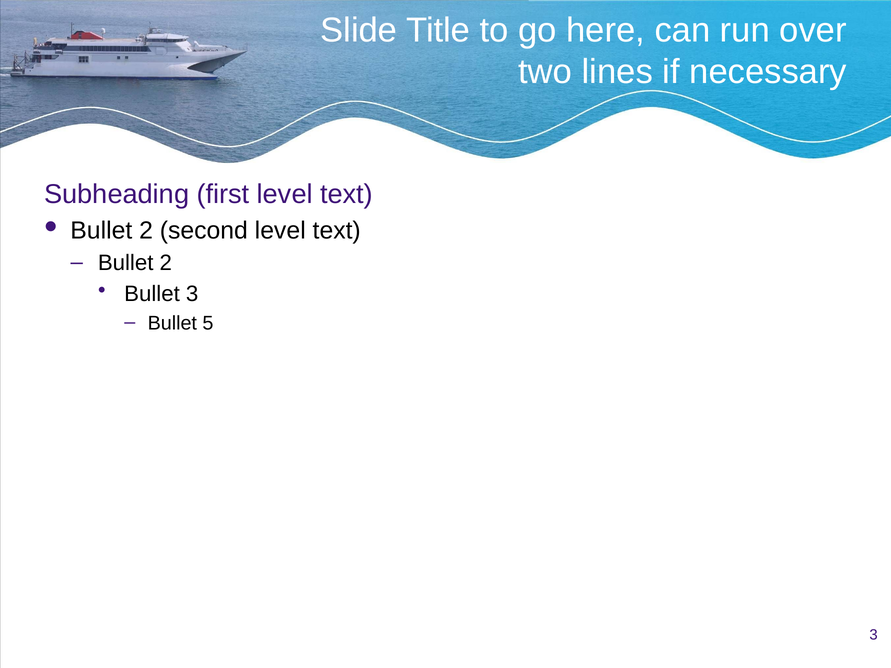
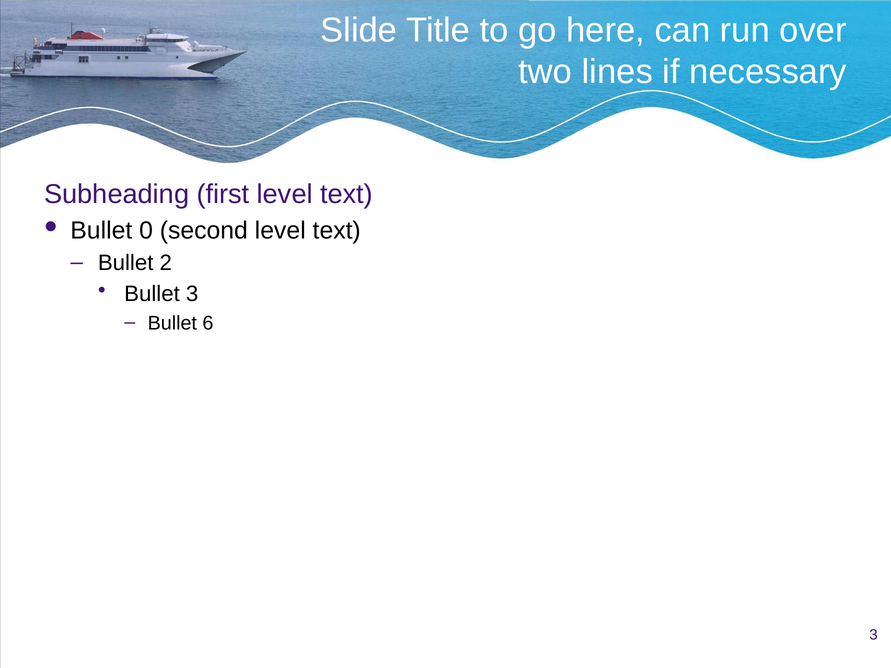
2: 2 -> 0 (146, 231)
5: 5 -> 6 (208, 323)
